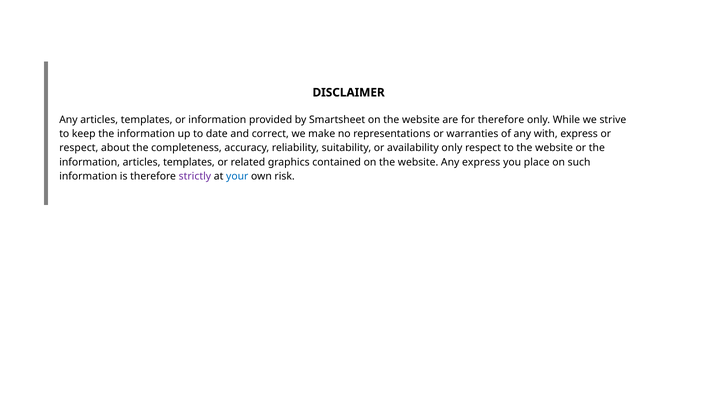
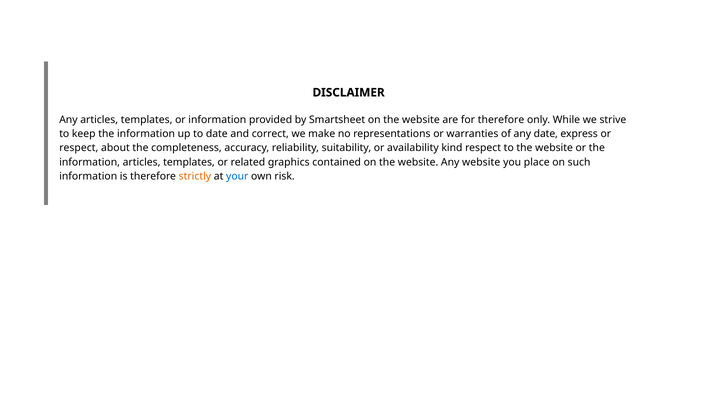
any with: with -> date (546, 134)
availability only: only -> kind (452, 148)
Any express: express -> website (481, 162)
strictly colour: purple -> orange (195, 176)
